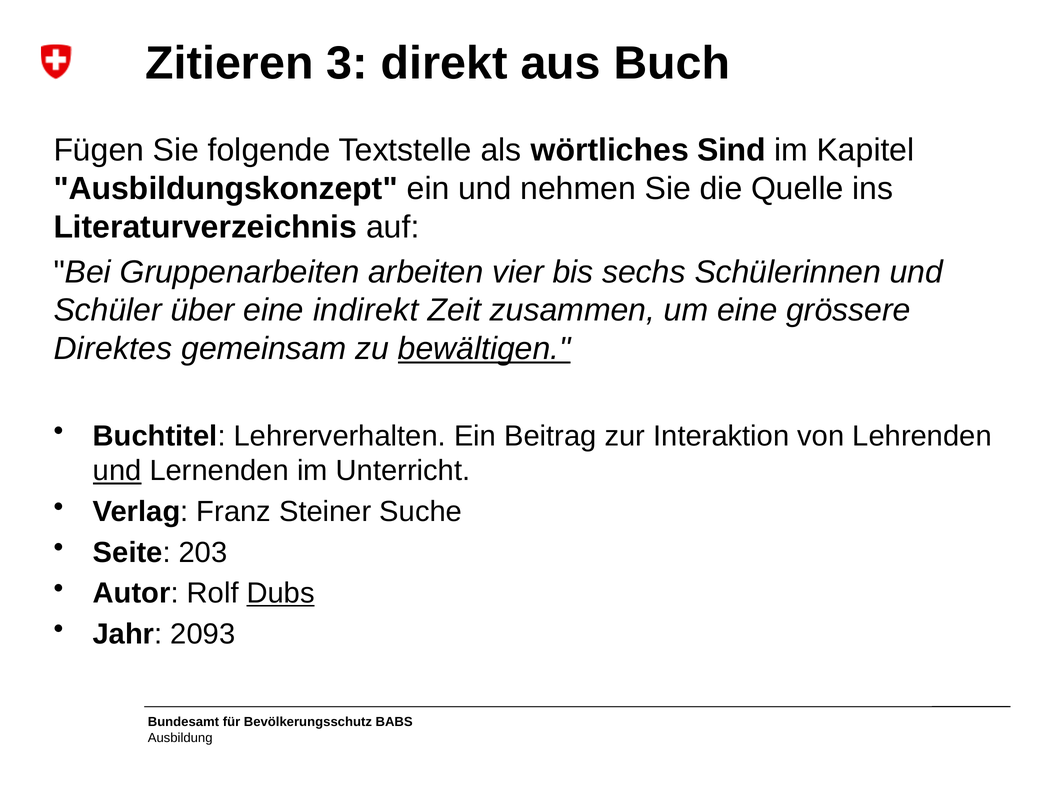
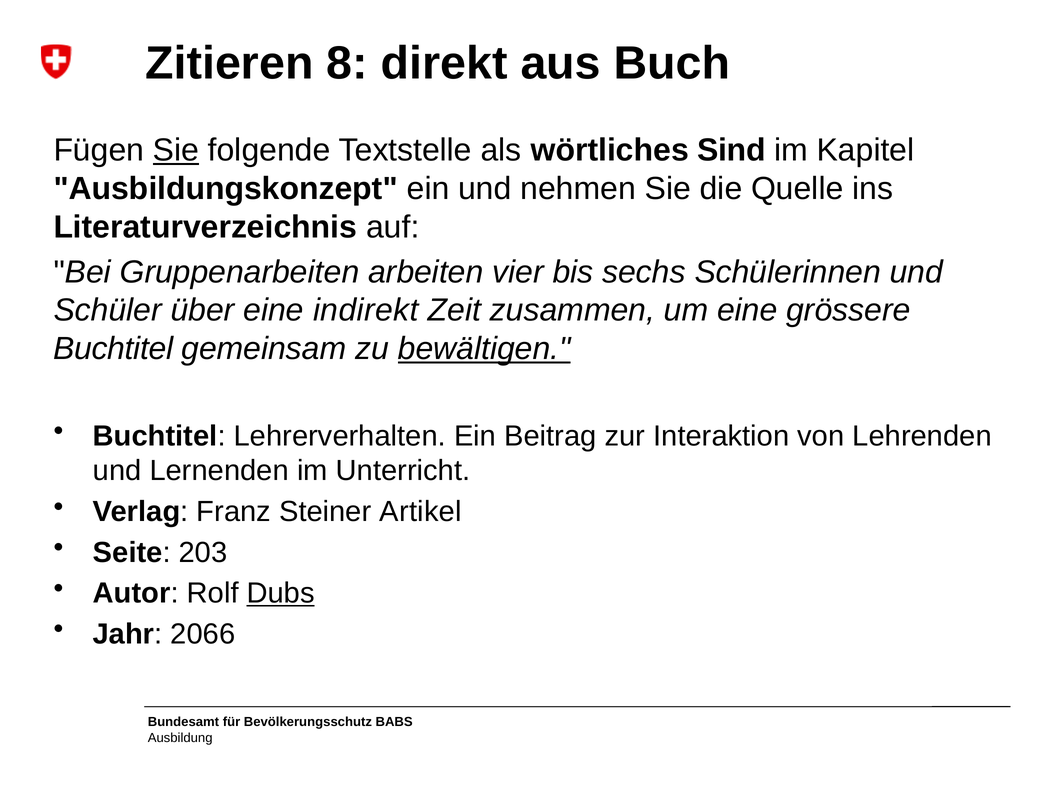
3: 3 -> 8 (347, 63)
Sie underline: none -> present (176, 150)
Direktes: Direktes -> Buchtitel (113, 349)
und underline: present -> none (117, 471)
Suche: Suche -> Artikel (421, 512)
2093: 2093 -> 2066 (203, 634)
